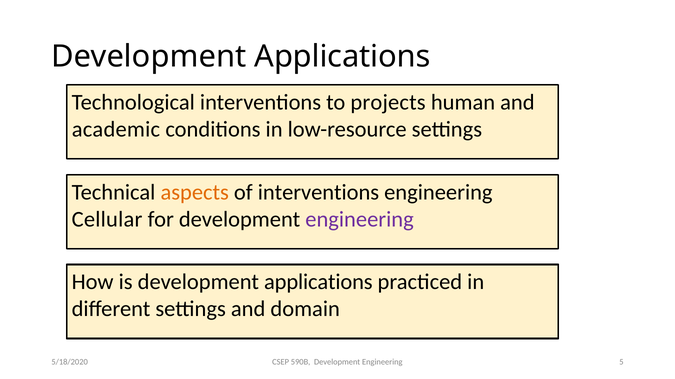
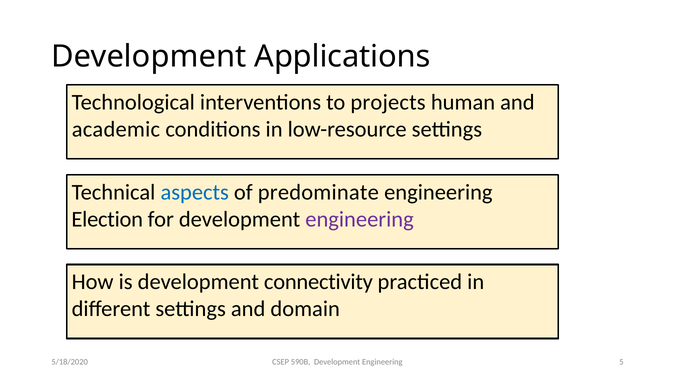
aspects colour: orange -> blue (195, 193)
of interventions: interventions -> predominate (318, 193)
Cellular: Cellular -> Election (107, 220)
is development applications: applications -> connectivity (318, 283)
